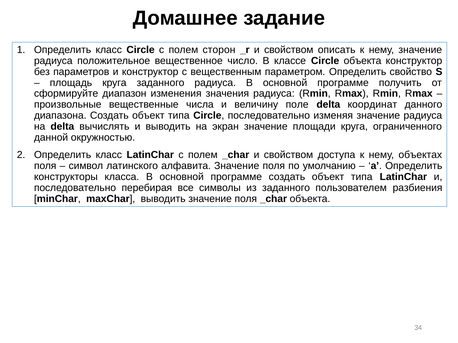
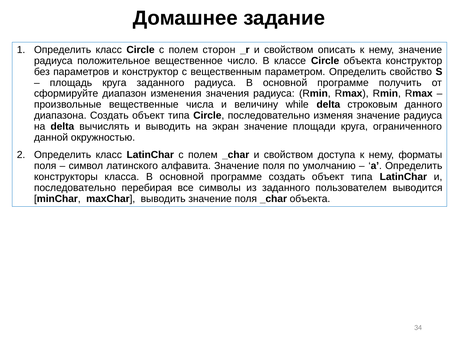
поле: поле -> while (297, 105)
координат: координат -> строковым (372, 105)
объектах: объектах -> форматы (420, 155)
разбиения: разбиения -> выводится (418, 188)
